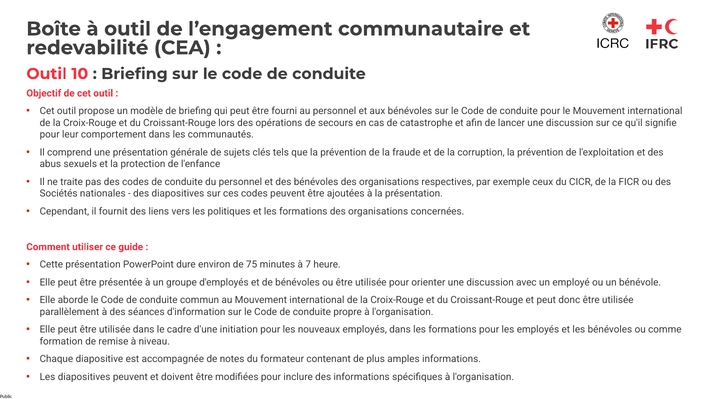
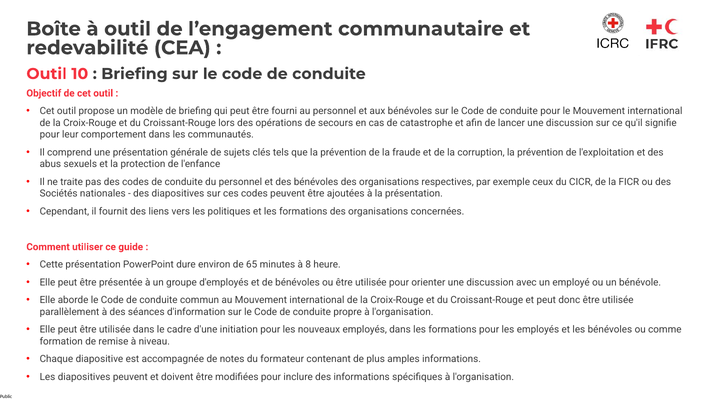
75: 75 -> 65 (252, 265)
7: 7 -> 8 (308, 265)
